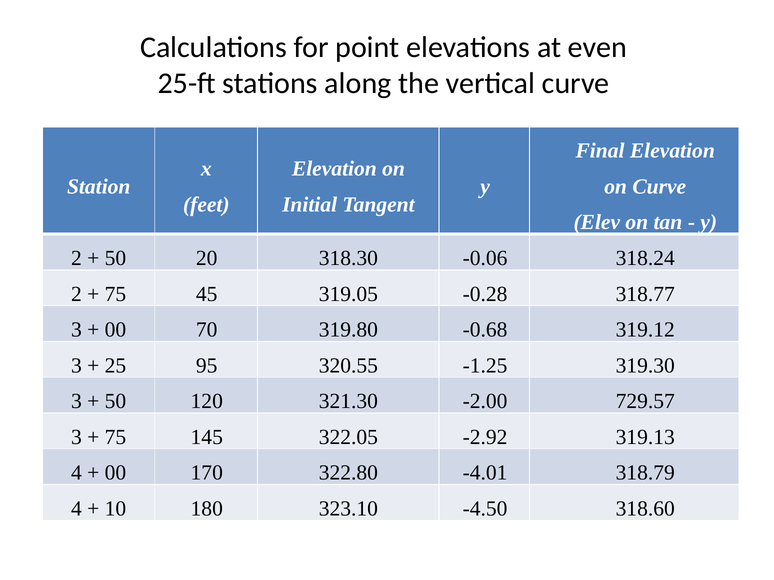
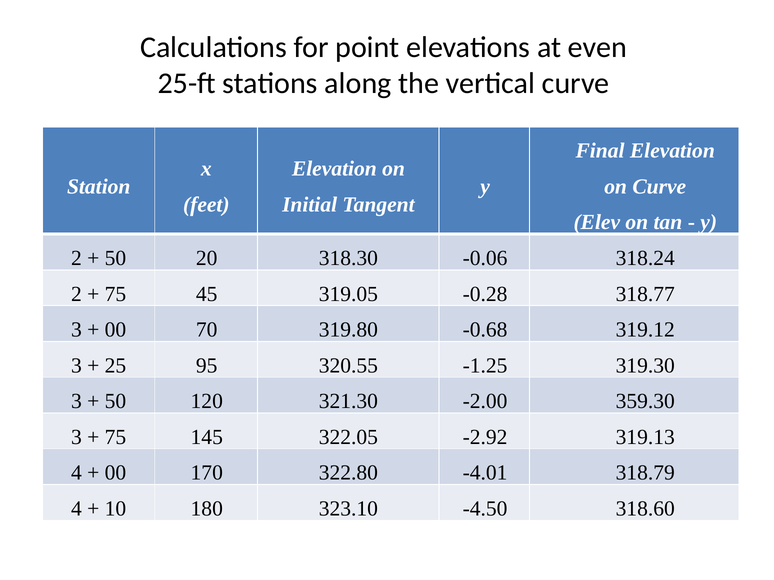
729.57: 729.57 -> 359.30 (645, 402)
